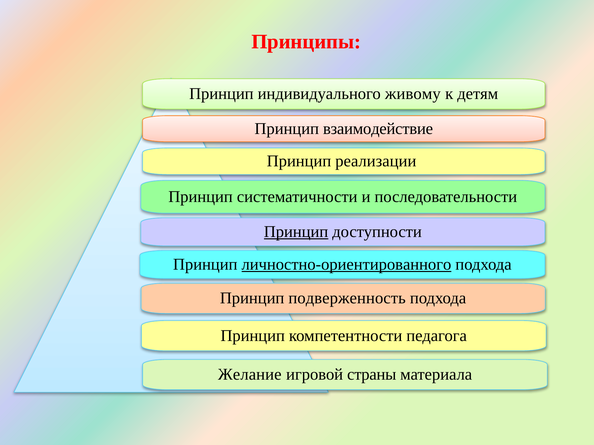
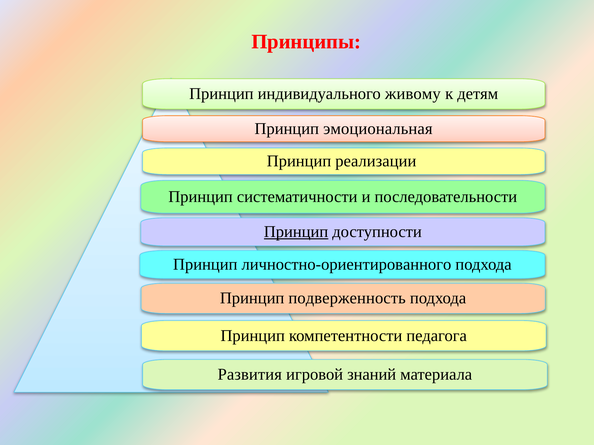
взаимодействие: взаимодействие -> эмоциональная (378, 129)
личностно-ориентированного underline: present -> none (346, 265)
Желание: Желание -> Развития (250, 375)
страны: страны -> знаний (372, 375)
